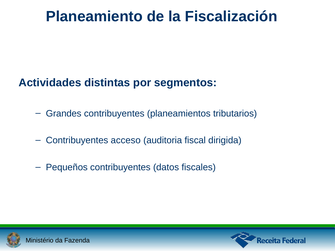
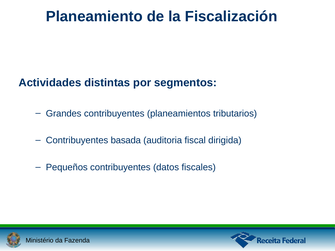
acceso: acceso -> basada (126, 141)
